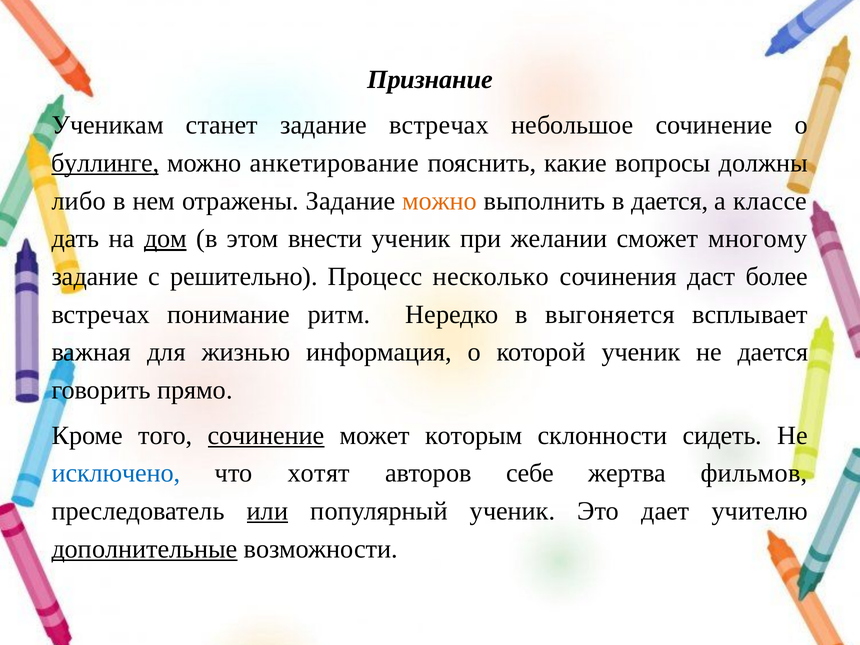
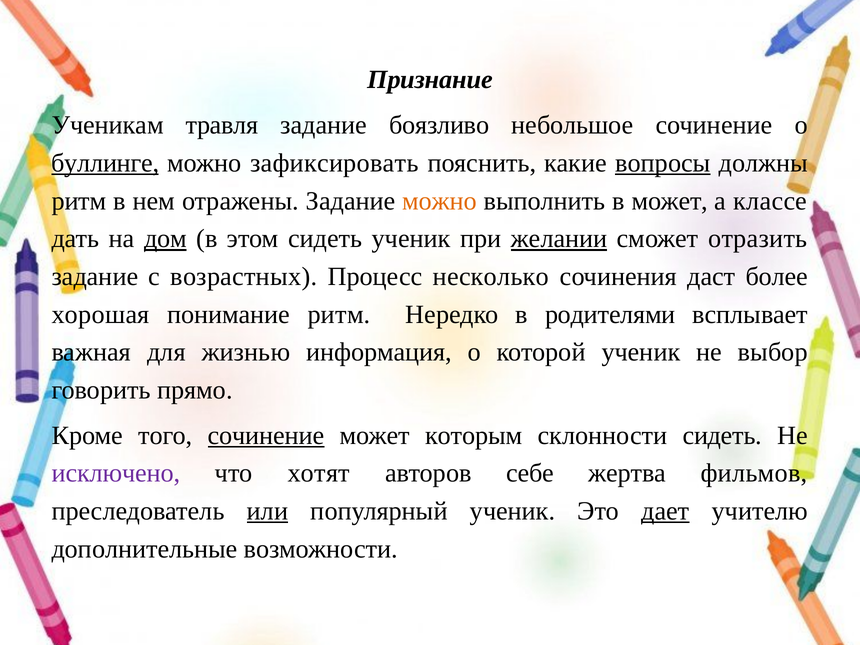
станет: станет -> травля (222, 125)
задание встречах: встречах -> боязливо (439, 125)
анкетирование: анкетирование -> зафиксировать (334, 163)
вопросы underline: none -> present (663, 163)
либо: либо -> ритм (79, 201)
в дается: дается -> может (670, 201)
этом внести: внести -> сидеть (325, 239)
желании underline: none -> present (559, 239)
многому: многому -> отразить (758, 239)
решительно: решительно -> возрастных (244, 277)
встречах: встречах -> хорошая (101, 314)
выгоняется: выгоняется -> родителями (610, 314)
не дается: дается -> выбор (773, 352)
исключено colour: blue -> purple (116, 473)
дает underline: none -> present (665, 511)
дополнительные underline: present -> none (145, 549)
